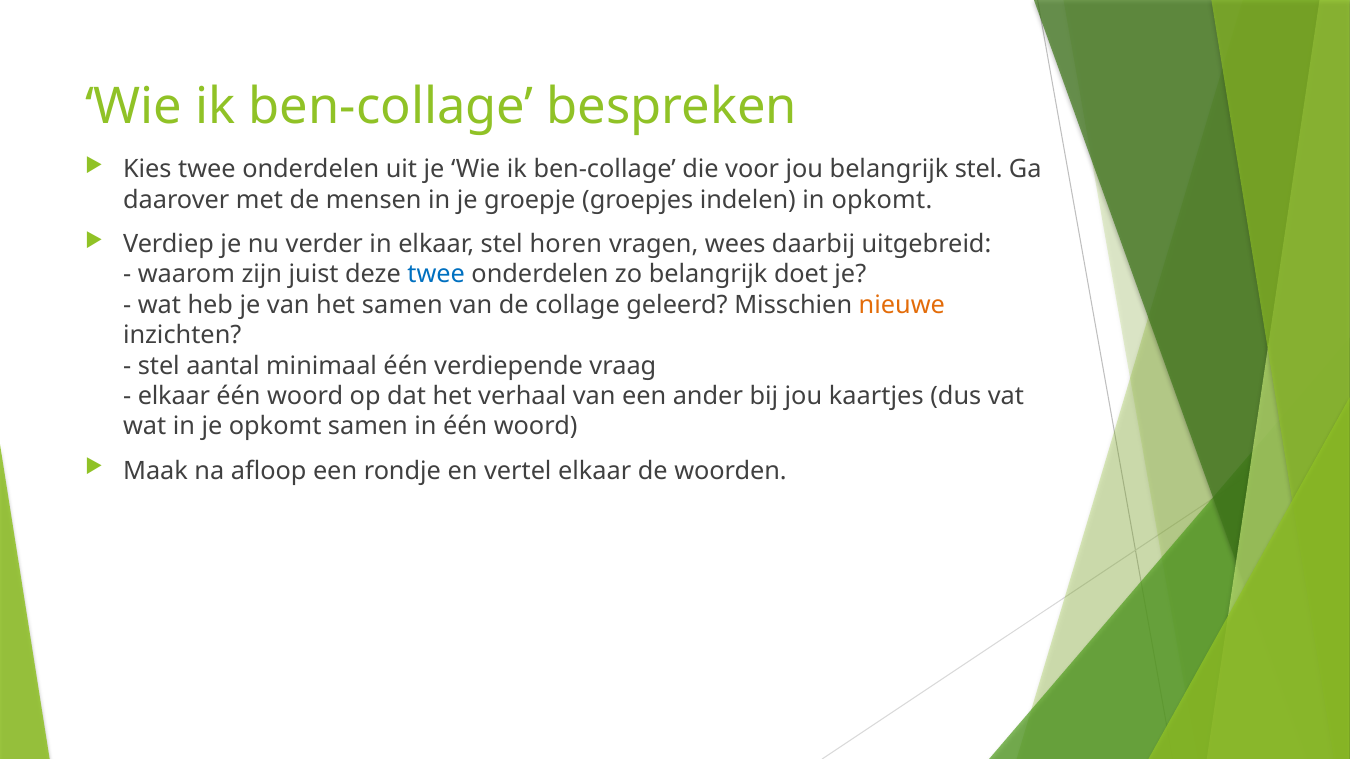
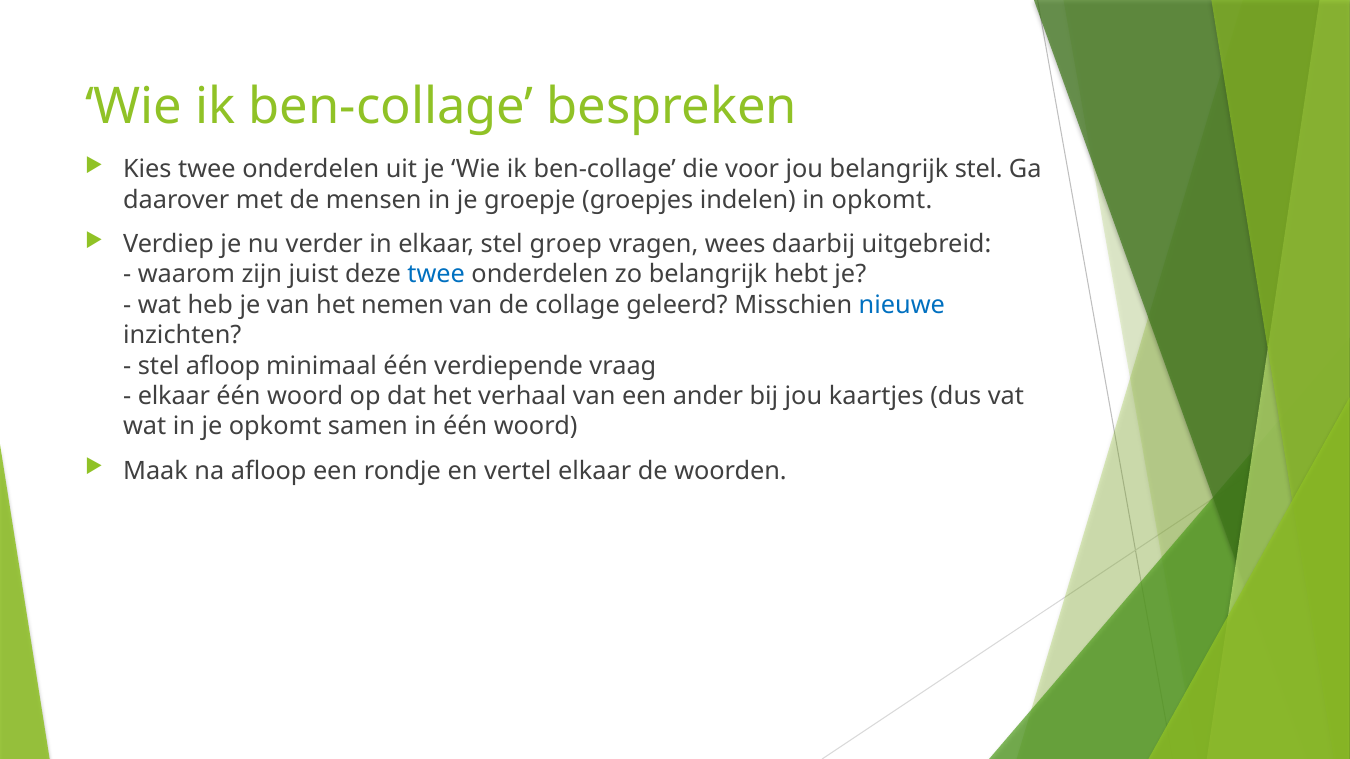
horen: horen -> groep (566, 244)
doet: doet -> hebt (801, 275)
het samen: samen -> nemen (402, 305)
nieuwe colour: orange -> blue (902, 305)
stel aantal: aantal -> afloop (223, 366)
